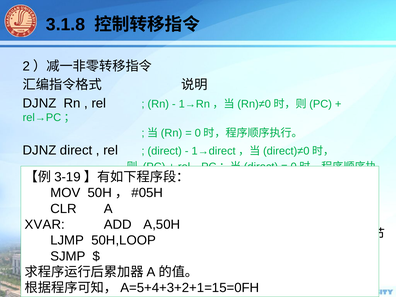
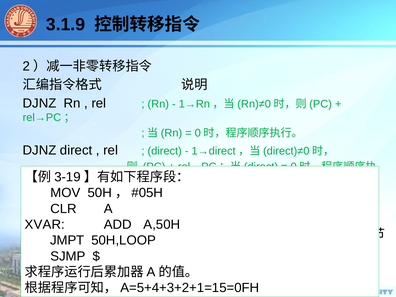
3.1.8: 3.1.8 -> 3.1.9 (66, 25)
LJMP: LJMP -> JMPT (67, 240)
